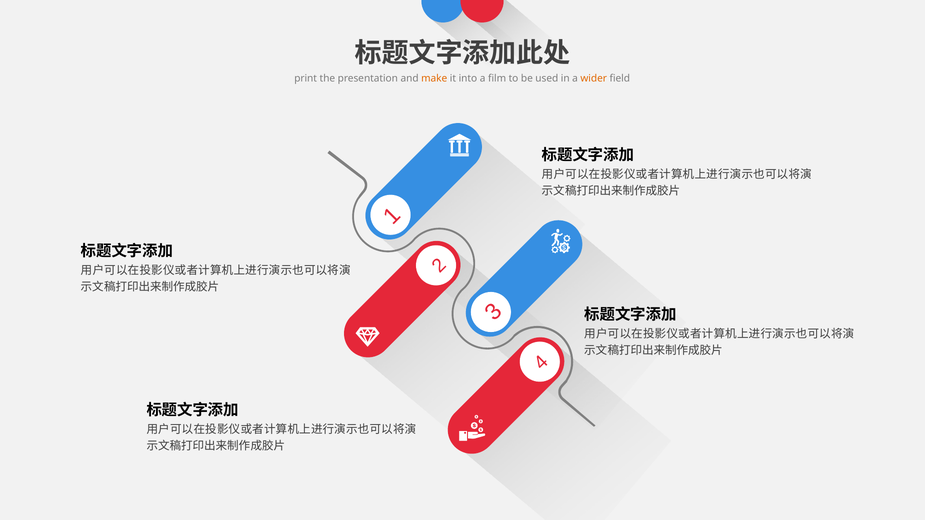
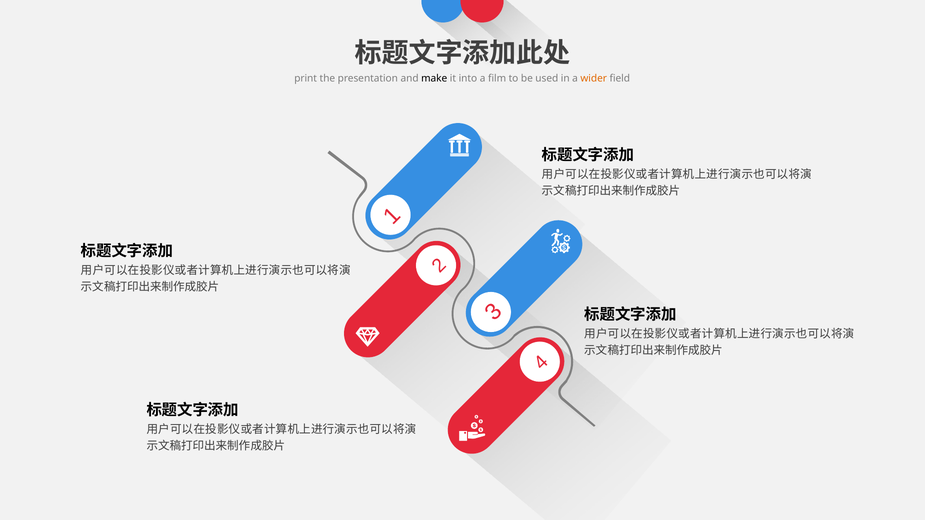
make colour: orange -> black (434, 79)
